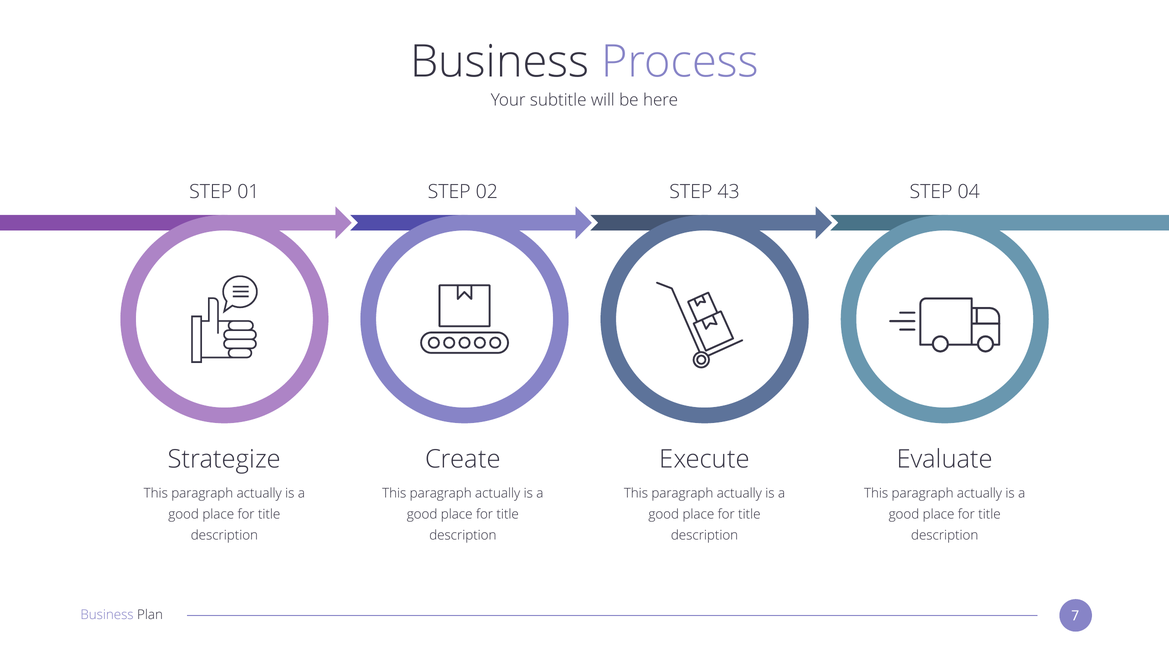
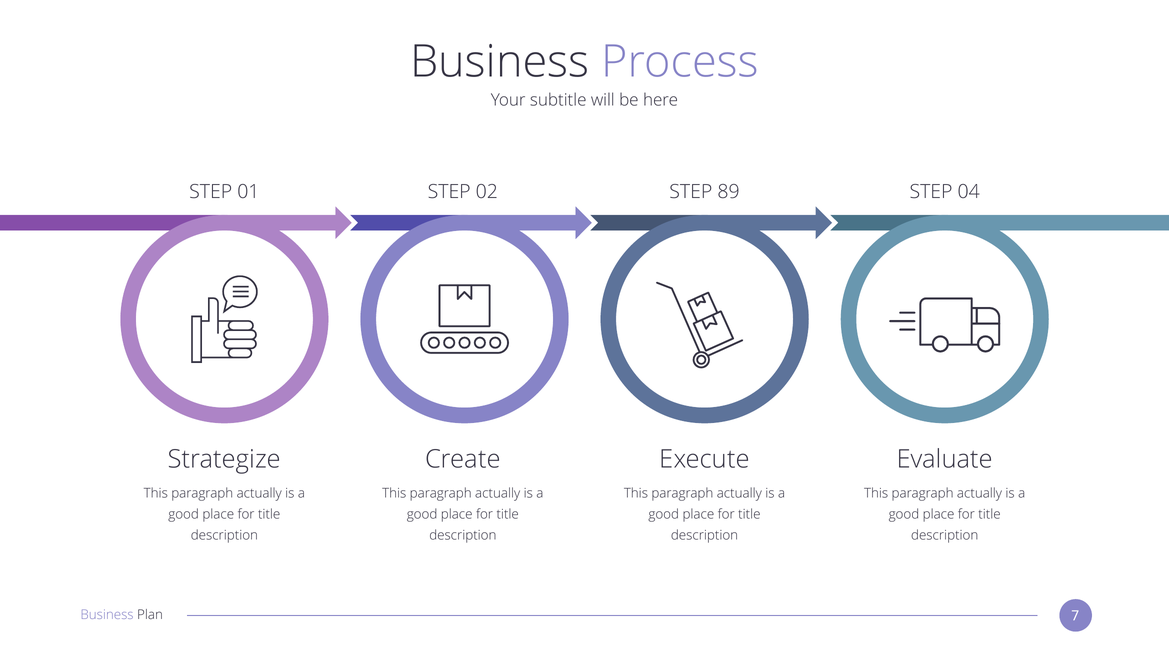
43: 43 -> 89 (729, 192)
